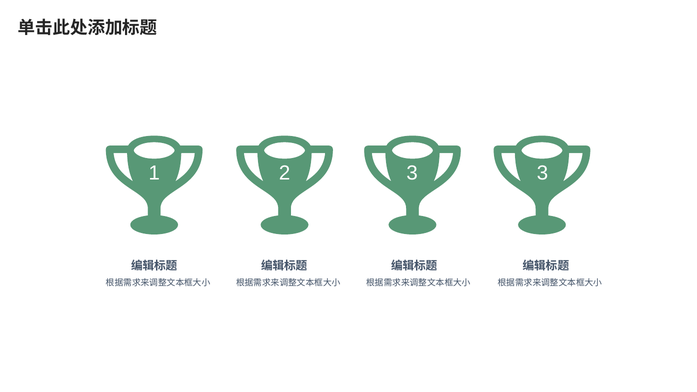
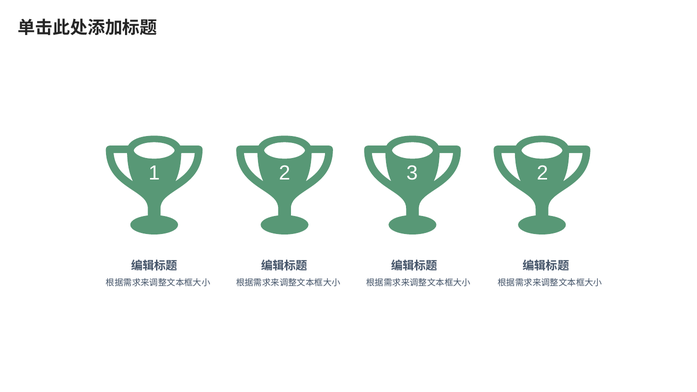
3 3: 3 -> 2 (542, 173)
